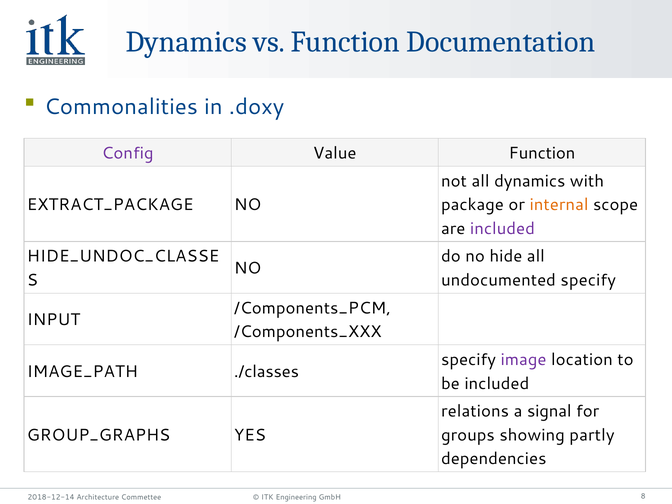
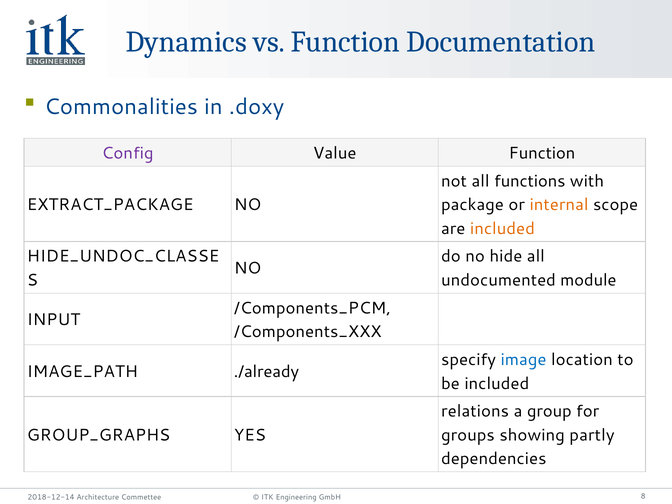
all dynamics: dynamics -> functions (530, 181)
included colour: purple -> orange (502, 228)
undocumented specify: specify -> module (588, 280)
image colour: purple -> blue (524, 360)
./classes: ./classes -> ./already (266, 372)
signal: signal -> group (549, 411)
